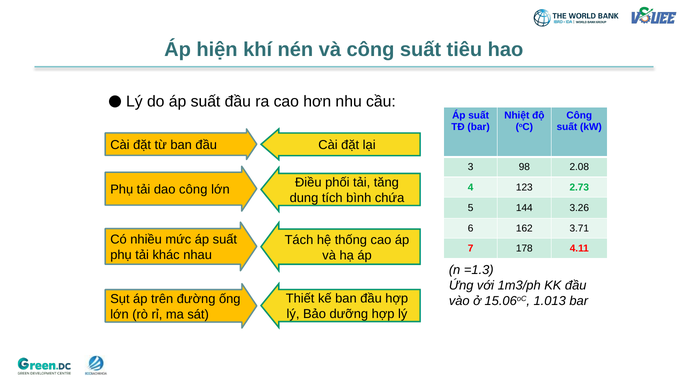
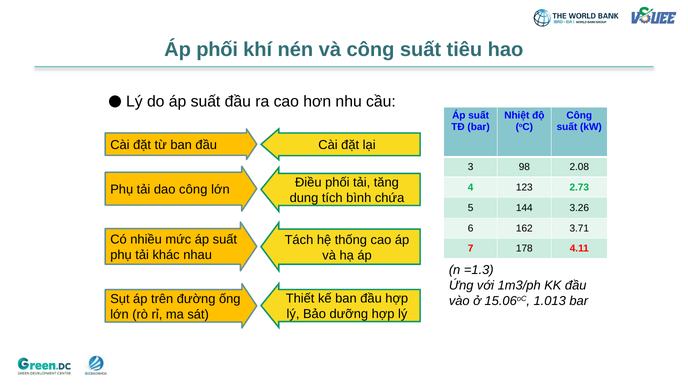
Áp hiện: hiện -> phối (217, 50)
